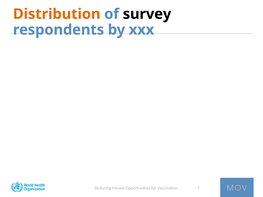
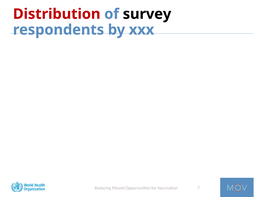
Distribution colour: orange -> red (57, 14)
